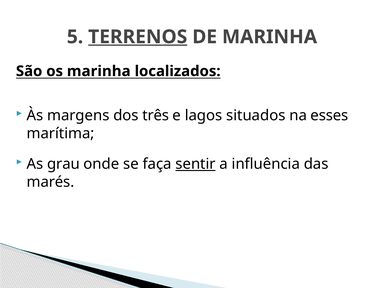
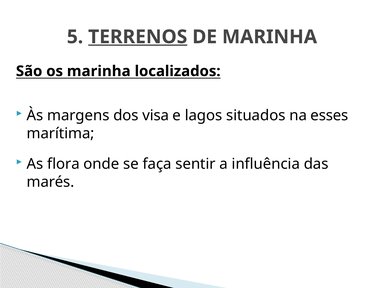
três: três -> visa (156, 116)
grau: grau -> flora (63, 164)
sentir underline: present -> none (196, 164)
